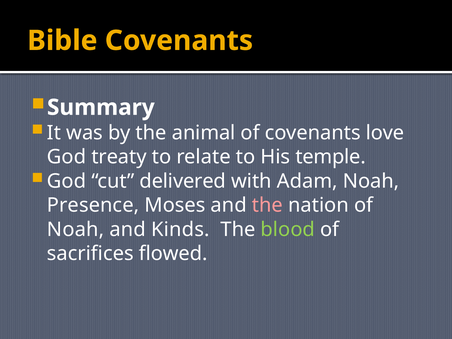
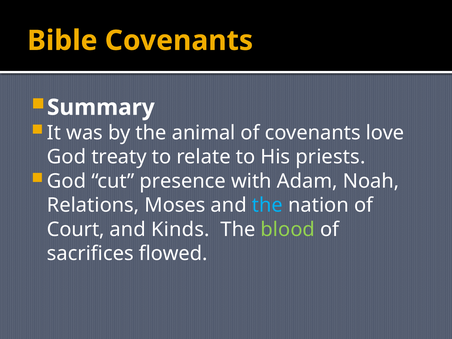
temple: temple -> priests (330, 157)
delivered: delivered -> presence (183, 181)
Presence: Presence -> Relations (93, 205)
the colour: pink -> light blue (267, 205)
Noah: Noah -> Court (76, 229)
